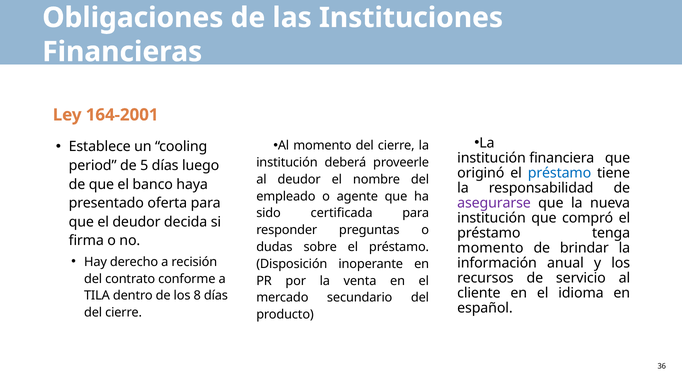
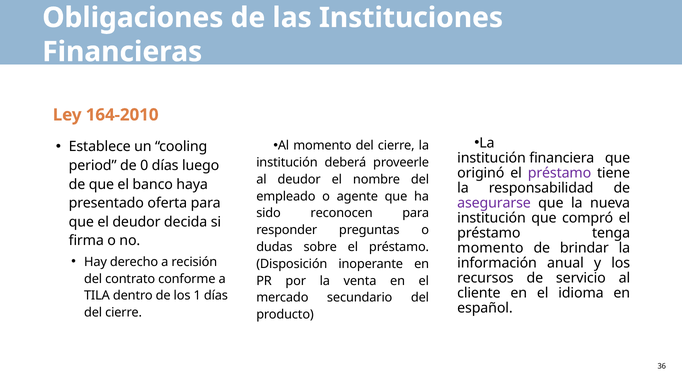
164-2001: 164-2001 -> 164-2010 (122, 115)
5: 5 -> 0 (144, 165)
préstamo colour: blue -> purple (560, 173)
certificada: certificada -> reconocen (342, 213)
8: 8 -> 1 (197, 295)
